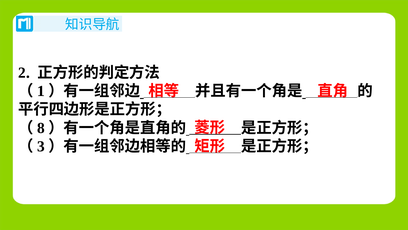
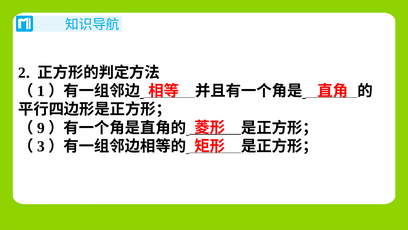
8: 8 -> 9 (41, 128)
